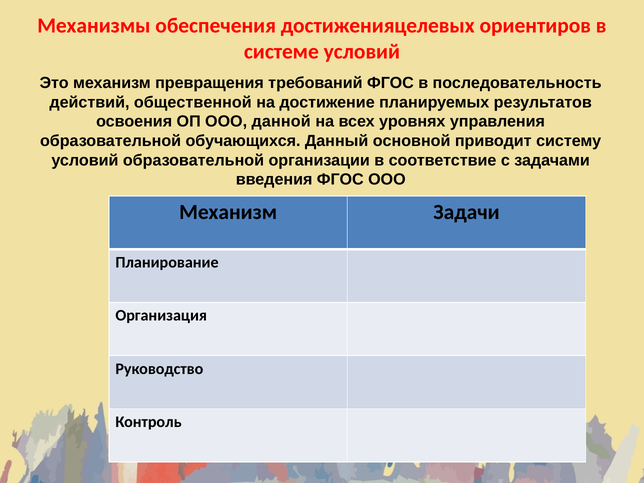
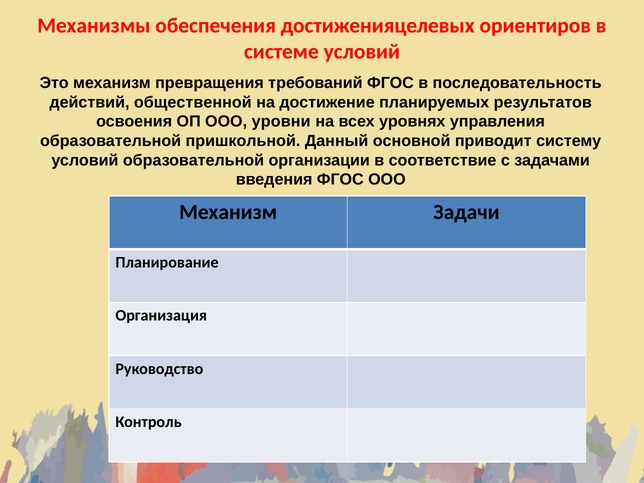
данной: данной -> уровни (281, 122)
обучающихся: обучающихся -> пришкольной (243, 141)
